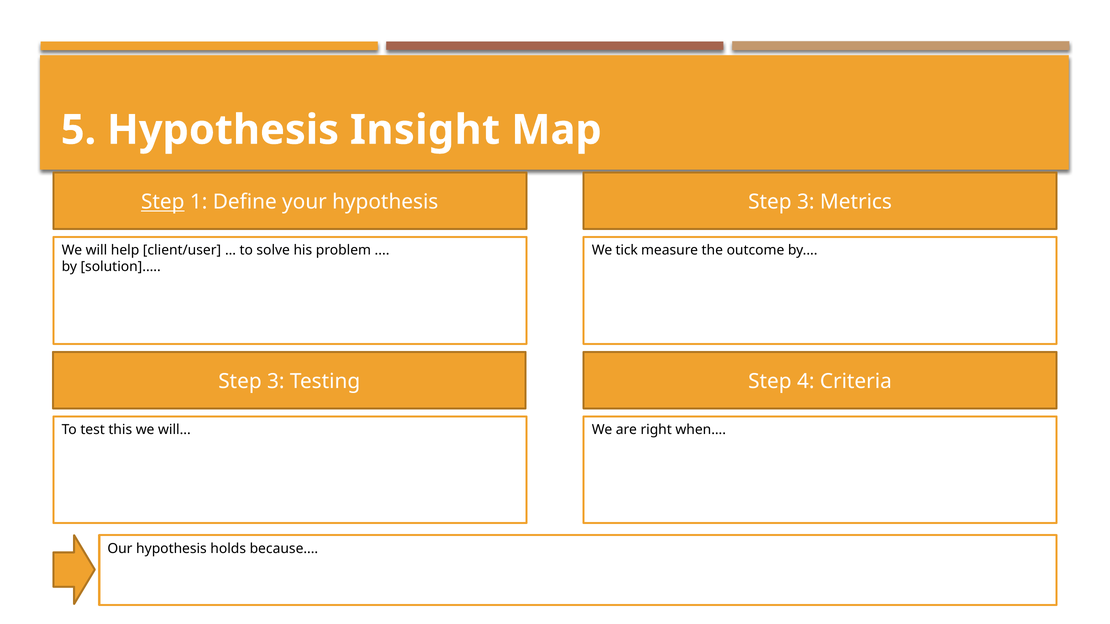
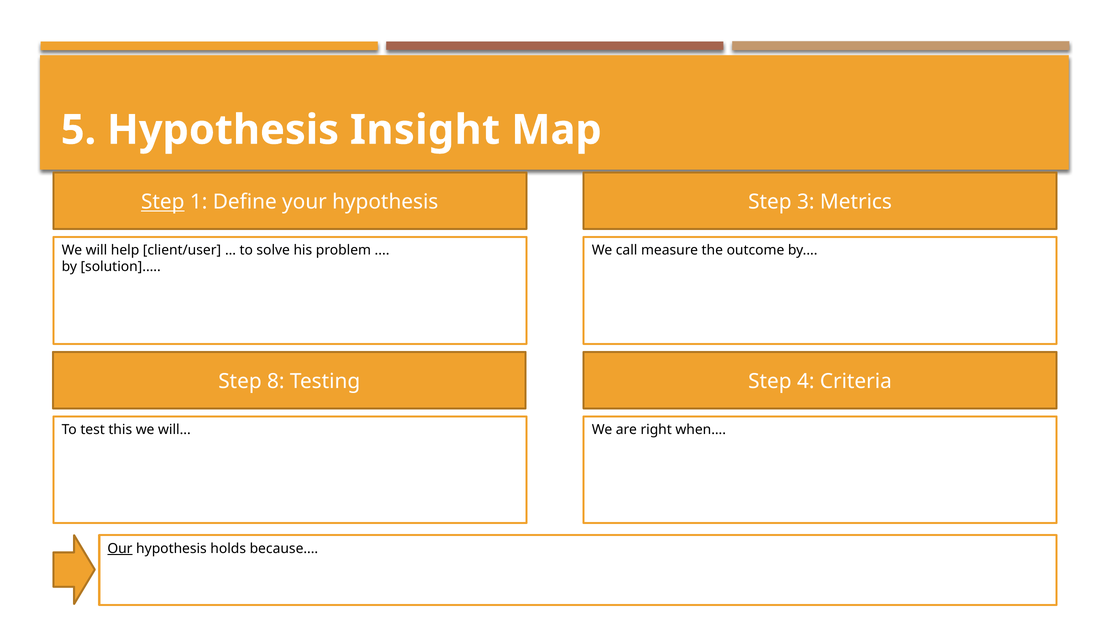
tick: tick -> call (627, 250)
3: 3 -> 8 (276, 382)
Our underline: none -> present (120, 549)
